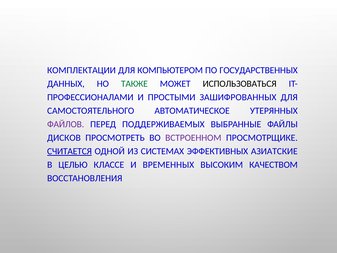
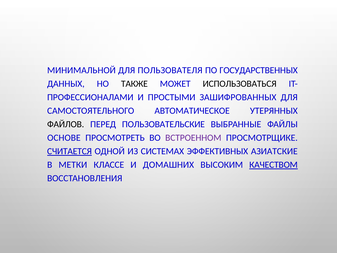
КОМПЛЕКТАЦИИ: КОМПЛЕКТАЦИИ -> МИНИМАЛЬНОЙ (81, 70)
КОМПЬЮТЕРОМ: КОМПЬЮТЕРОМ -> ПОЛЬЗОВАТЕЛЯ (170, 70)
ТАКЖЕ colour: green -> black (134, 84)
ФАЙЛОВ colour: purple -> black (66, 124)
ПОДДЕРЖИВАЕМЫХ: ПОДДЕРЖИВАЕМЫХ -> ПОЛЬЗОВАТЕЛЬСКИЕ (163, 124)
ДИСКОВ: ДИСКОВ -> ОСНОВЕ (64, 138)
ЦЕЛЬЮ: ЦЕЛЬЮ -> МЕТКИ (73, 165)
ВРЕМЕННЫХ: ВРЕМЕННЫХ -> ДОМАШНИХ (168, 165)
КАЧЕСТВОМ underline: none -> present (274, 165)
